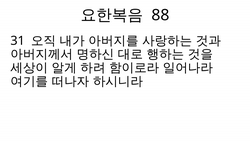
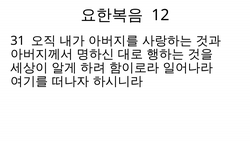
88: 88 -> 12 (160, 15)
